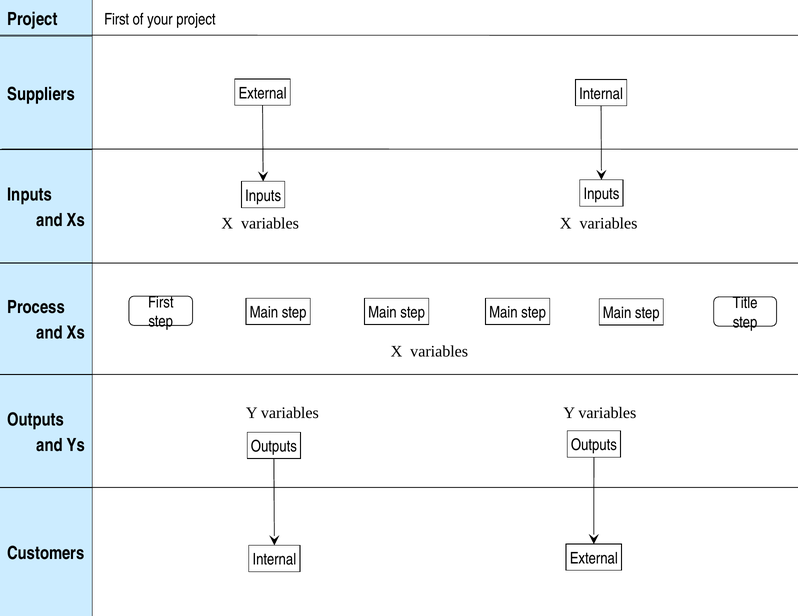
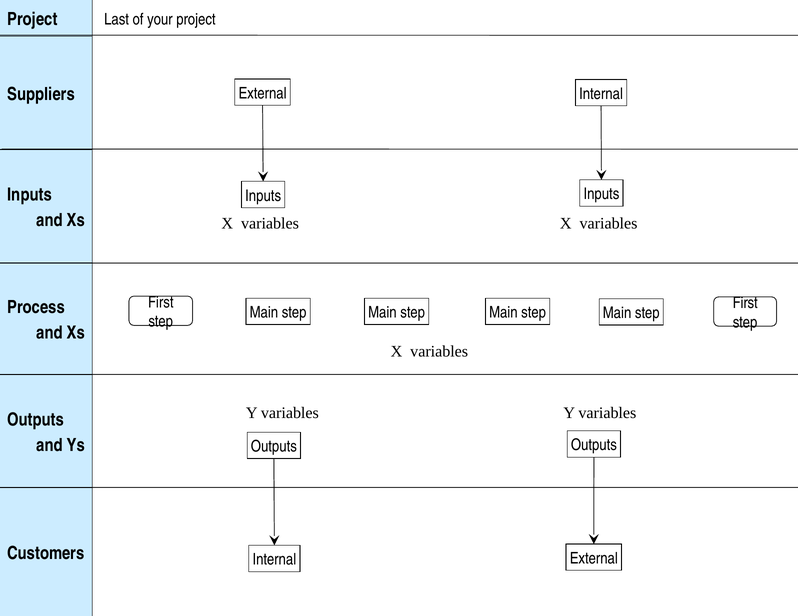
First: First -> Last (117, 19)
Title: Title -> First (745, 303)
